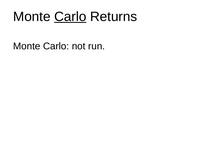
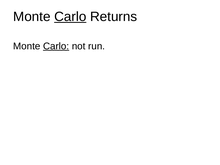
Carlo underline: none -> present (56, 46)
